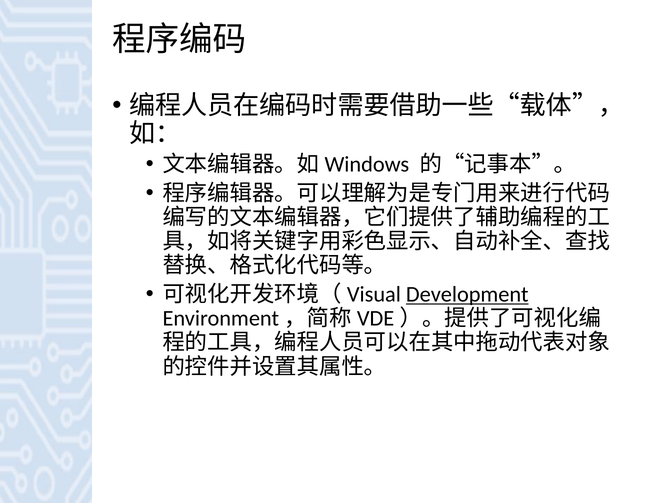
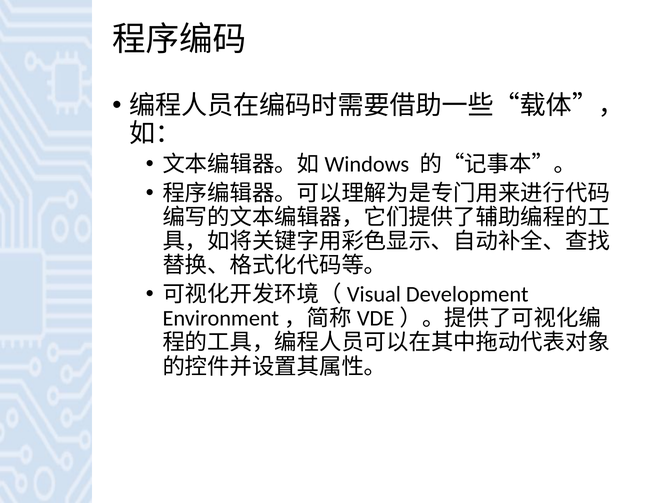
Development underline: present -> none (467, 294)
